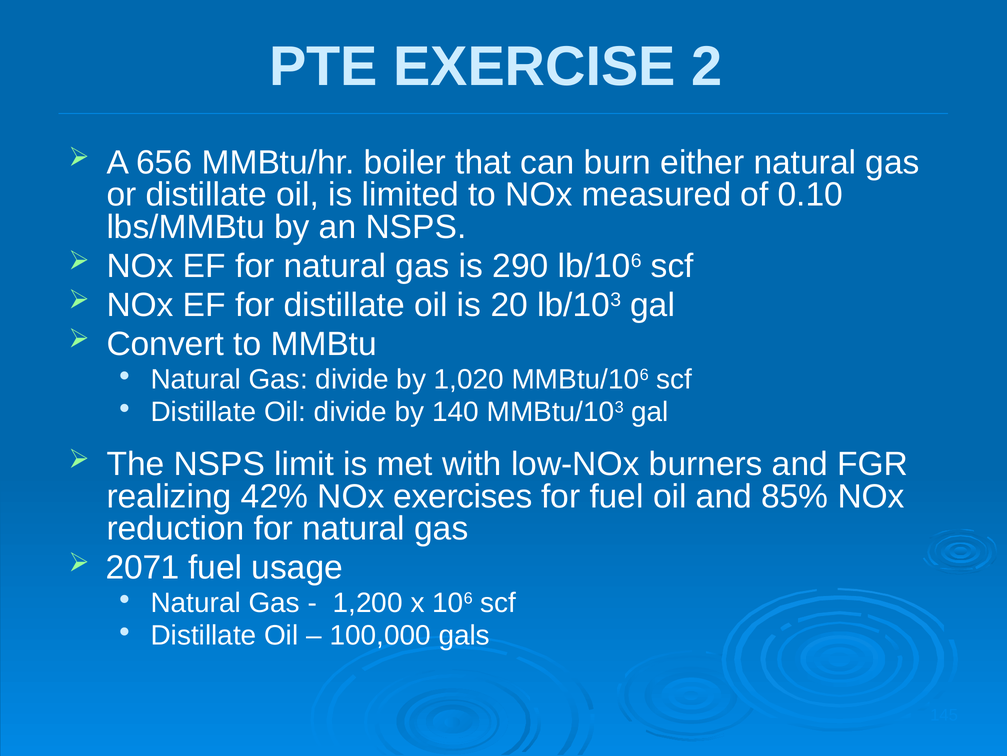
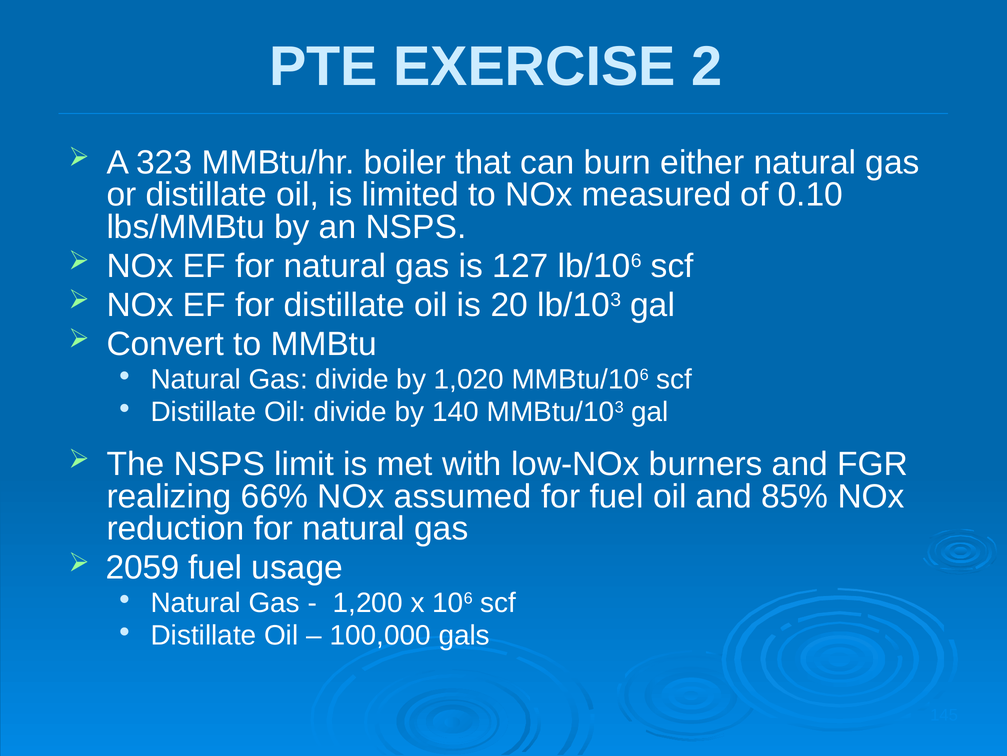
656: 656 -> 323 (164, 162)
290: 290 -> 127 (520, 266)
42%: 42% -> 66% (274, 496)
exercises: exercises -> assumed (463, 496)
2071: 2071 -> 2059 (143, 567)
